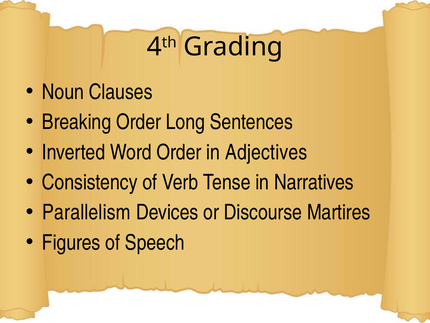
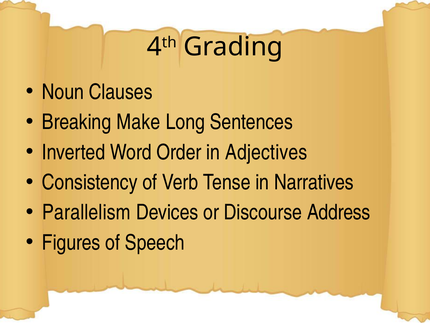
Breaking Order: Order -> Make (138, 122)
Martires: Martires -> Address (339, 212)
